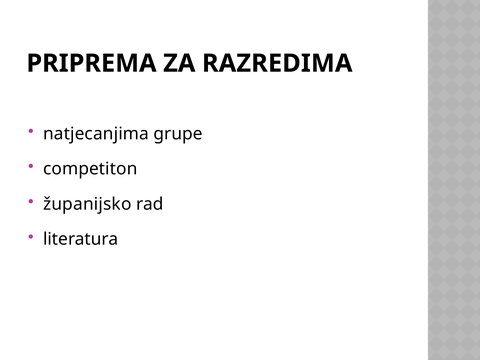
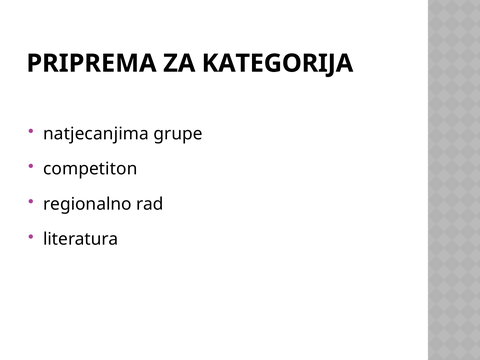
RAZREDIMA: RAZREDIMA -> KATEGORIJA (277, 63)
županijsko: županijsko -> regionalno (87, 204)
